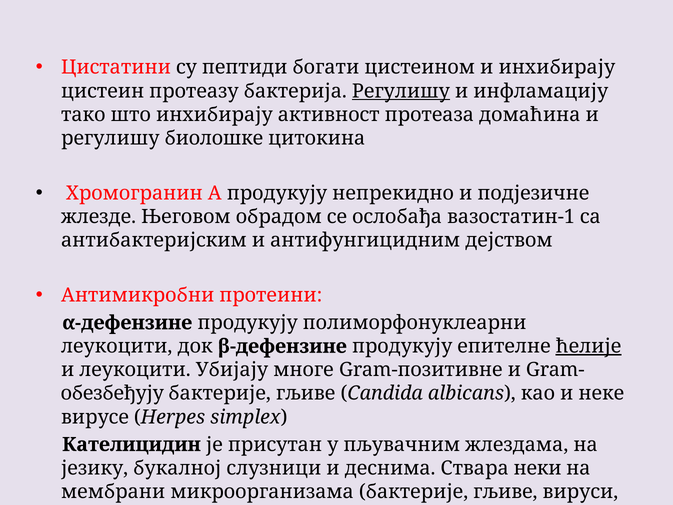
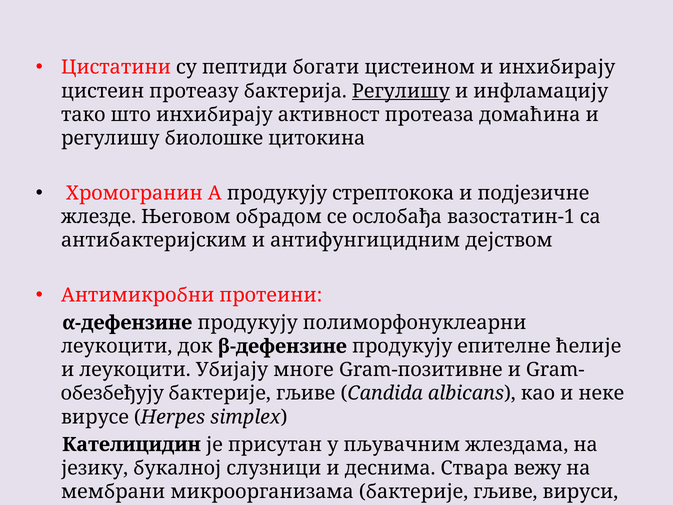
непрекидно: непрекидно -> стрептокока (393, 193)
ћелије underline: present -> none (589, 346)
неки: неки -> вежу (538, 468)
